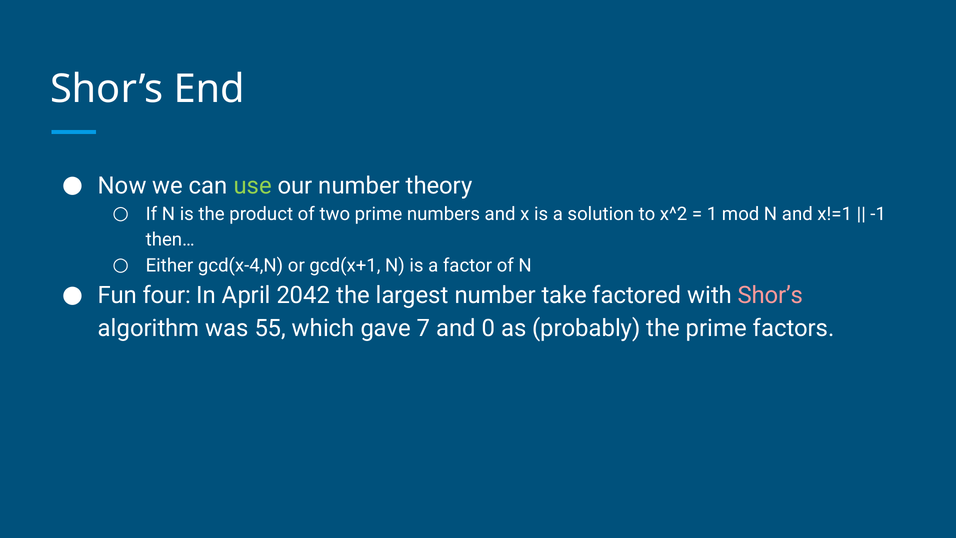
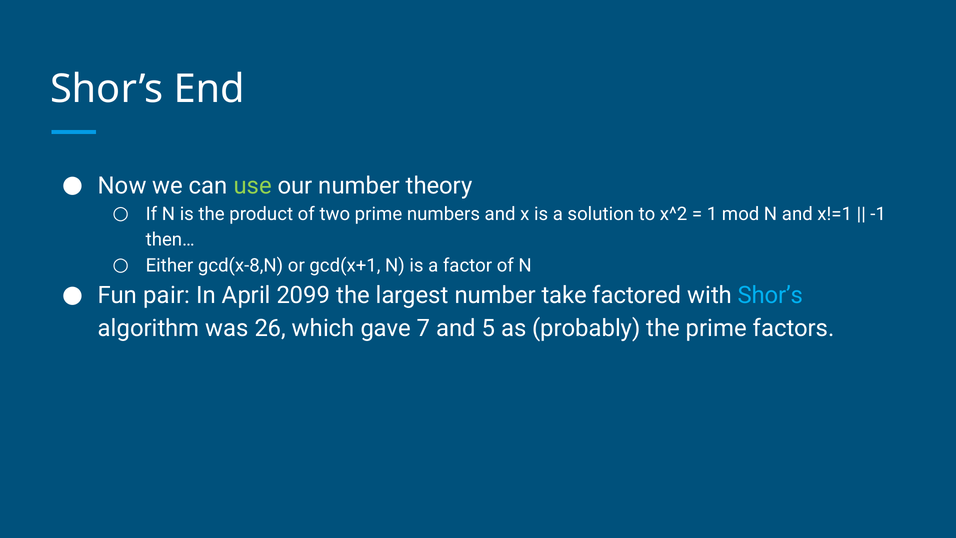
gcd(x-4,N: gcd(x-4,N -> gcd(x-8,N (241, 265)
four: four -> pair (167, 295)
2042: 2042 -> 2099 (303, 295)
Shor’s colour: pink -> light blue (771, 295)
55: 55 -> 26 (270, 328)
0: 0 -> 5 (488, 328)
